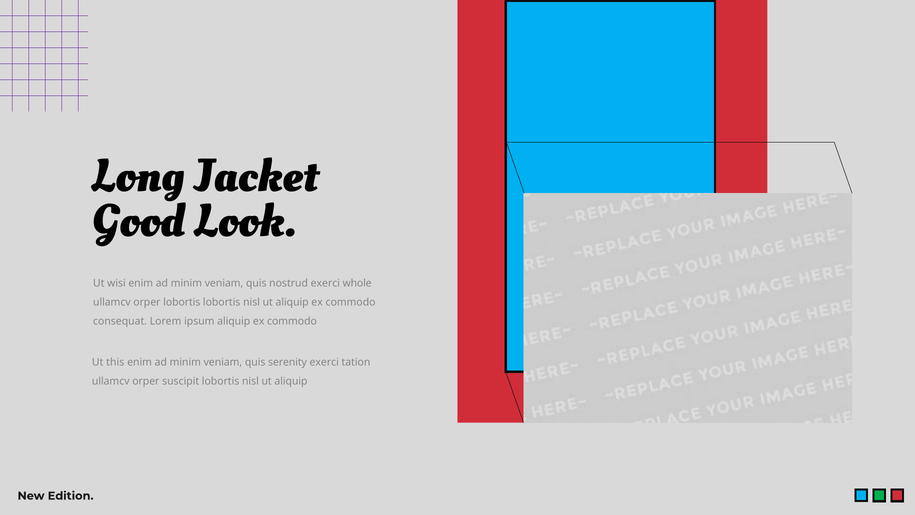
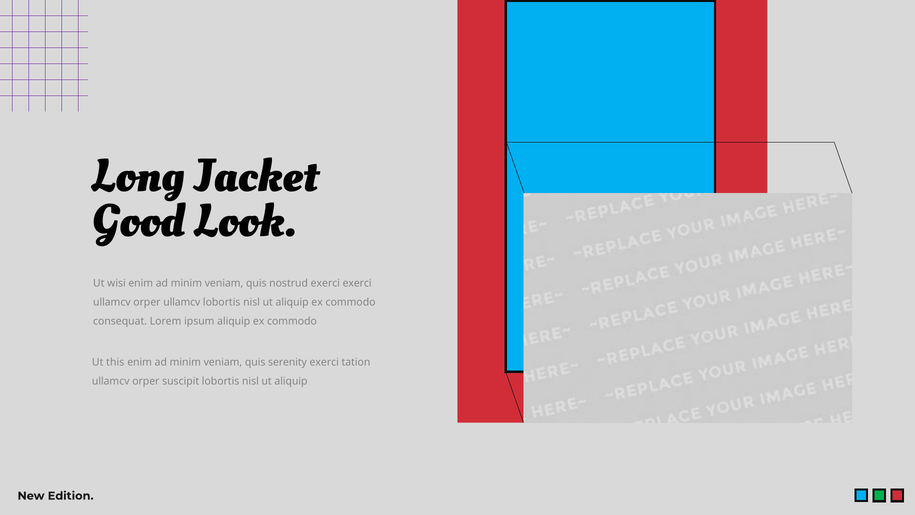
exerci whole: whole -> exerci (357, 283)
orper lobortis: lobortis -> ullamcv (182, 302)
